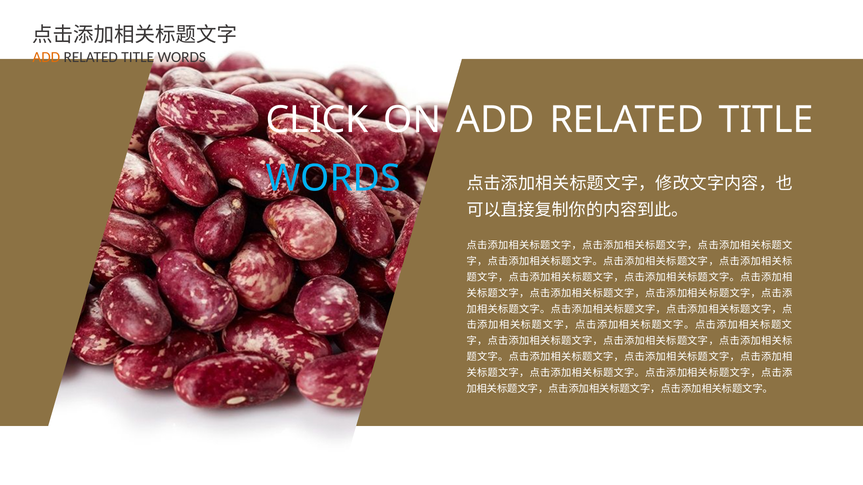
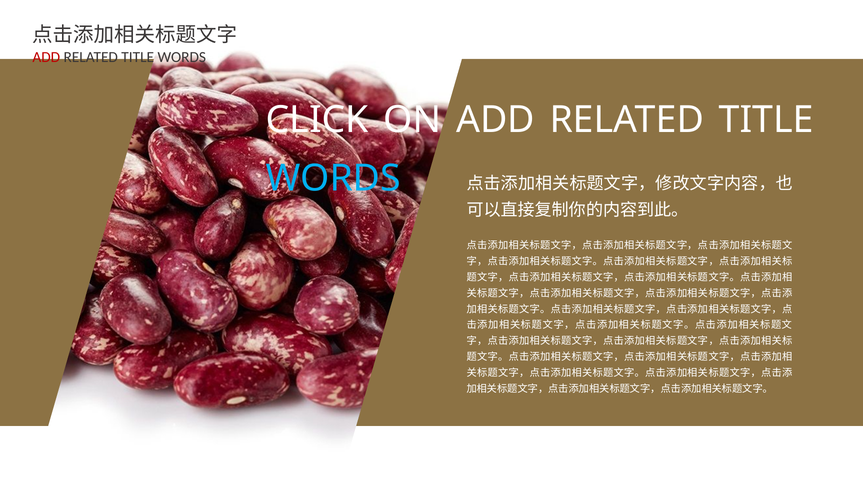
ADD colour: orange -> red (46, 57)
